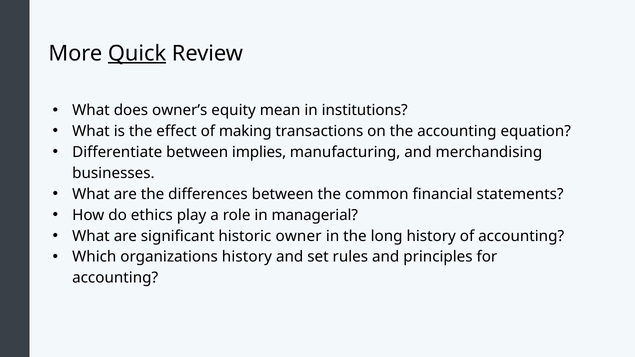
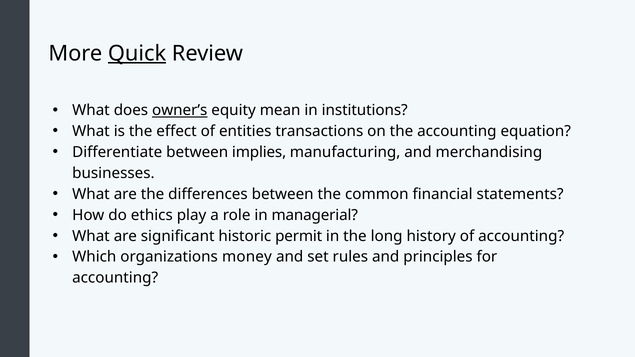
owner’s underline: none -> present (180, 110)
making: making -> entities (245, 131)
owner: owner -> permit (299, 236)
organizations history: history -> money (247, 257)
